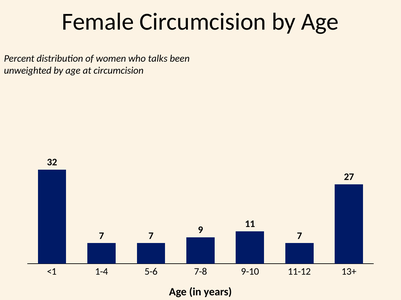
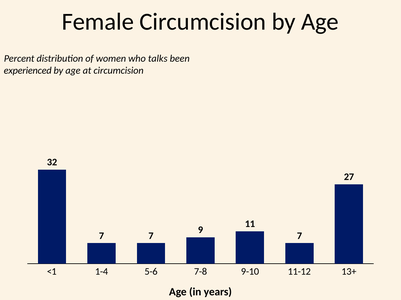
unweighted: unweighted -> experienced (28, 71)
